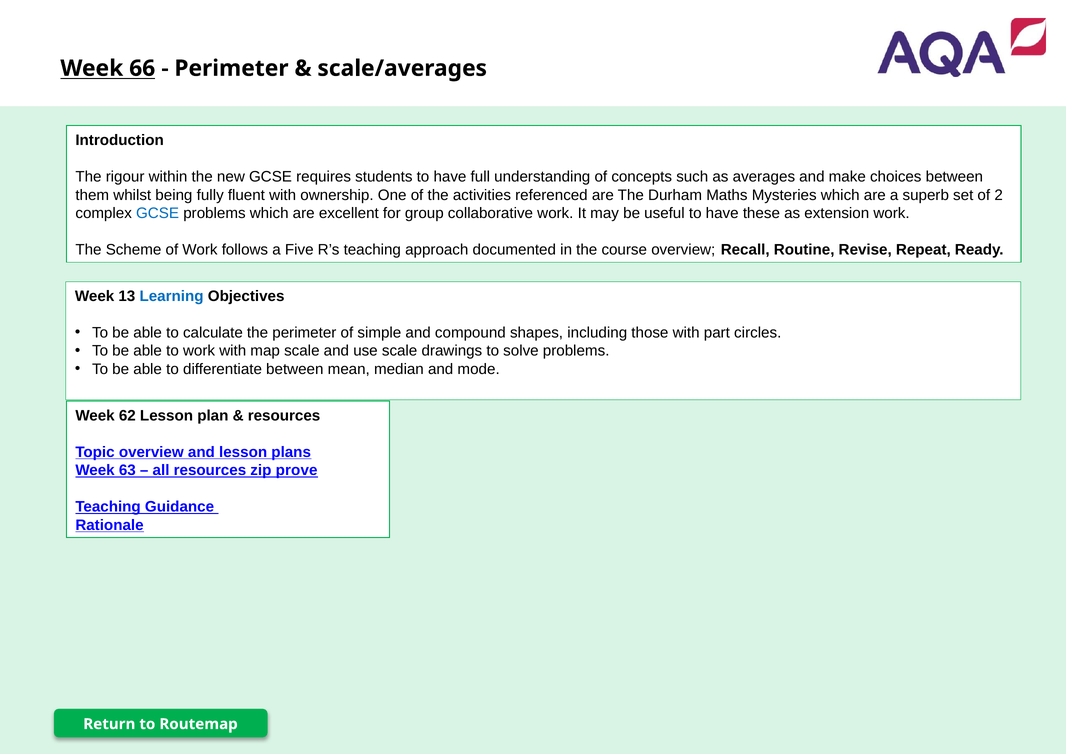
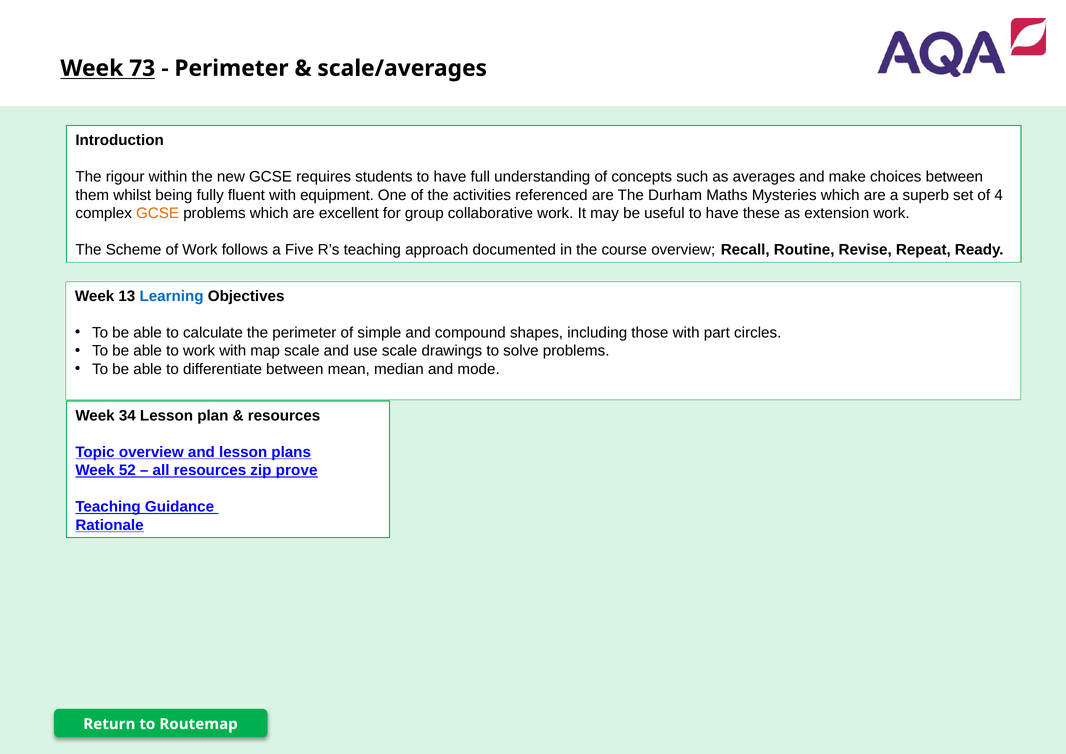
66: 66 -> 73 (142, 68)
ownership: ownership -> equipment (337, 195)
2: 2 -> 4 (999, 195)
GCSE colour: blue -> orange (158, 213)
62: 62 -> 34 (127, 415)
63: 63 -> 52 (127, 470)
